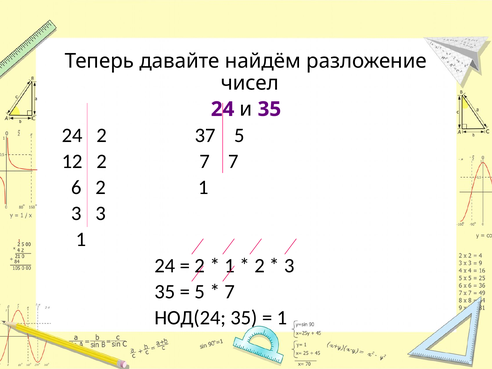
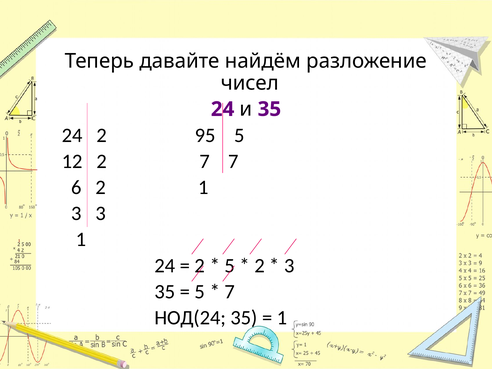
37: 37 -> 95 (205, 135)
1: 1 -> 5 (230, 266)
